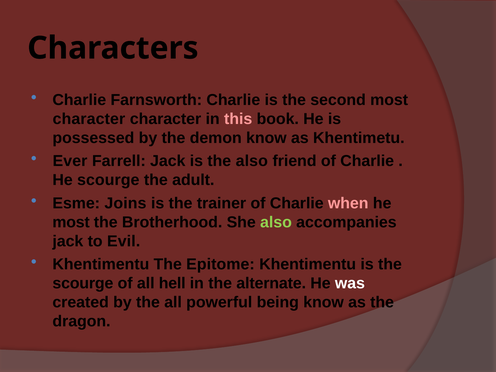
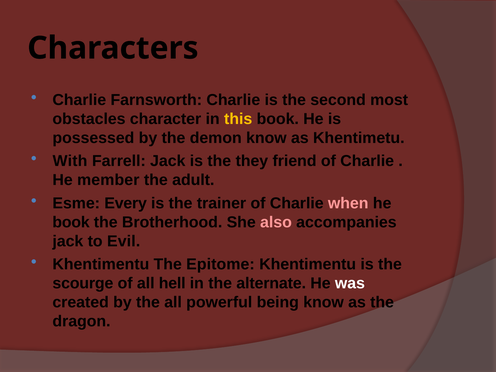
character: character -> obstacles (89, 119)
this colour: pink -> yellow (238, 119)
Ever: Ever -> With (70, 161)
the also: also -> they (252, 161)
He scourge: scourge -> member (108, 180)
Joins: Joins -> Every (126, 203)
most: most -> book (71, 222)
also colour: light green -> pink (276, 222)
